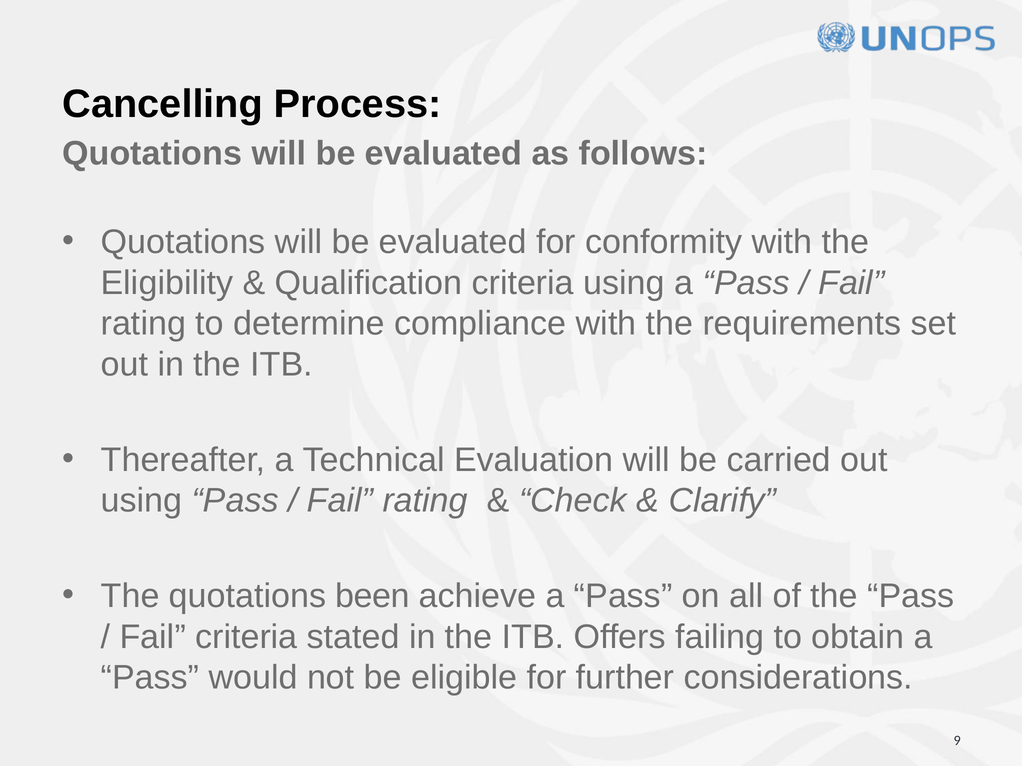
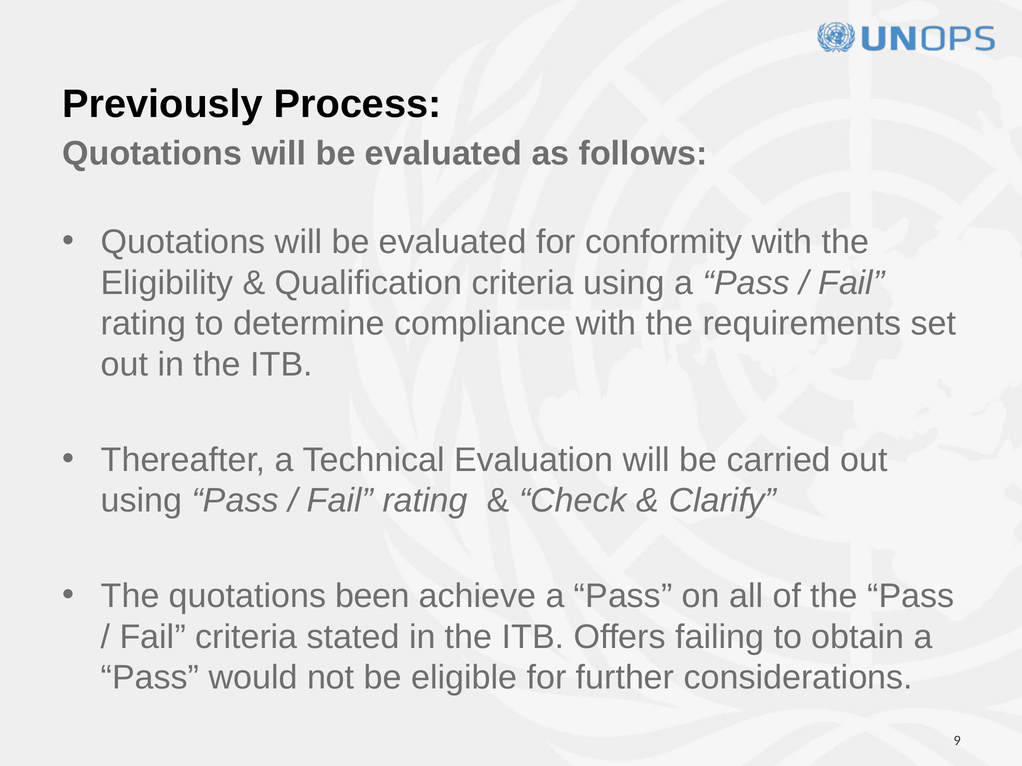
Cancelling: Cancelling -> Previously (163, 104)
